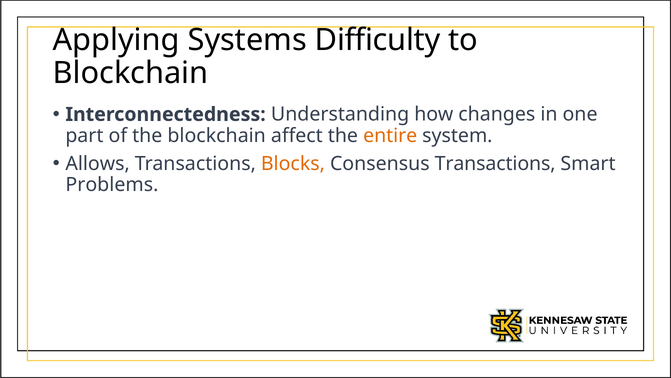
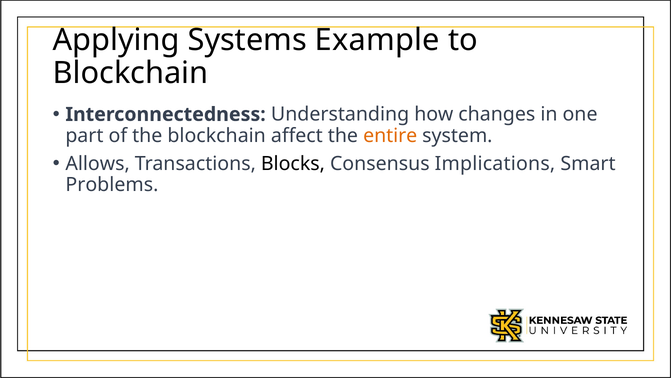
Difficulty: Difficulty -> Example (377, 40)
Blocks colour: orange -> black (293, 164)
Consensus Transactions: Transactions -> Implications (495, 164)
